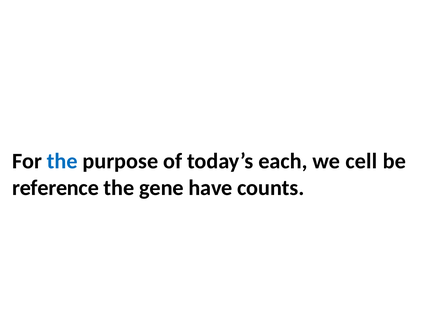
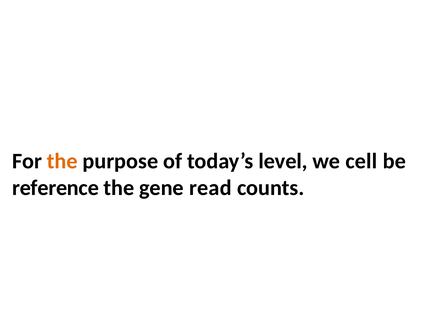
the colour: blue -> orange (62, 161)
each: each -> level (283, 161)
have: have -> read (210, 188)
